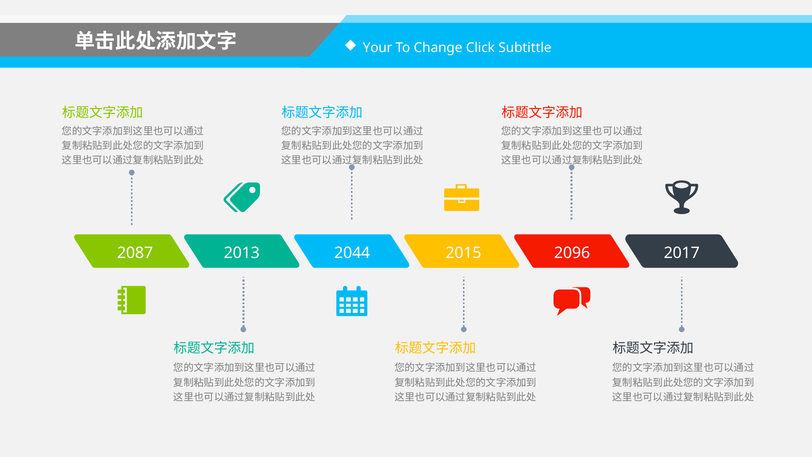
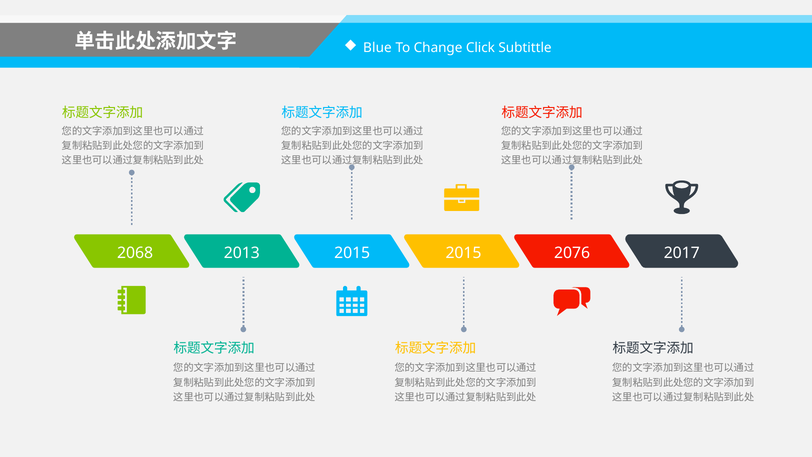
Your: Your -> Blue (377, 48)
2087: 2087 -> 2068 (135, 253)
2013 2044: 2044 -> 2015 (352, 253)
2096: 2096 -> 2076 (572, 253)
